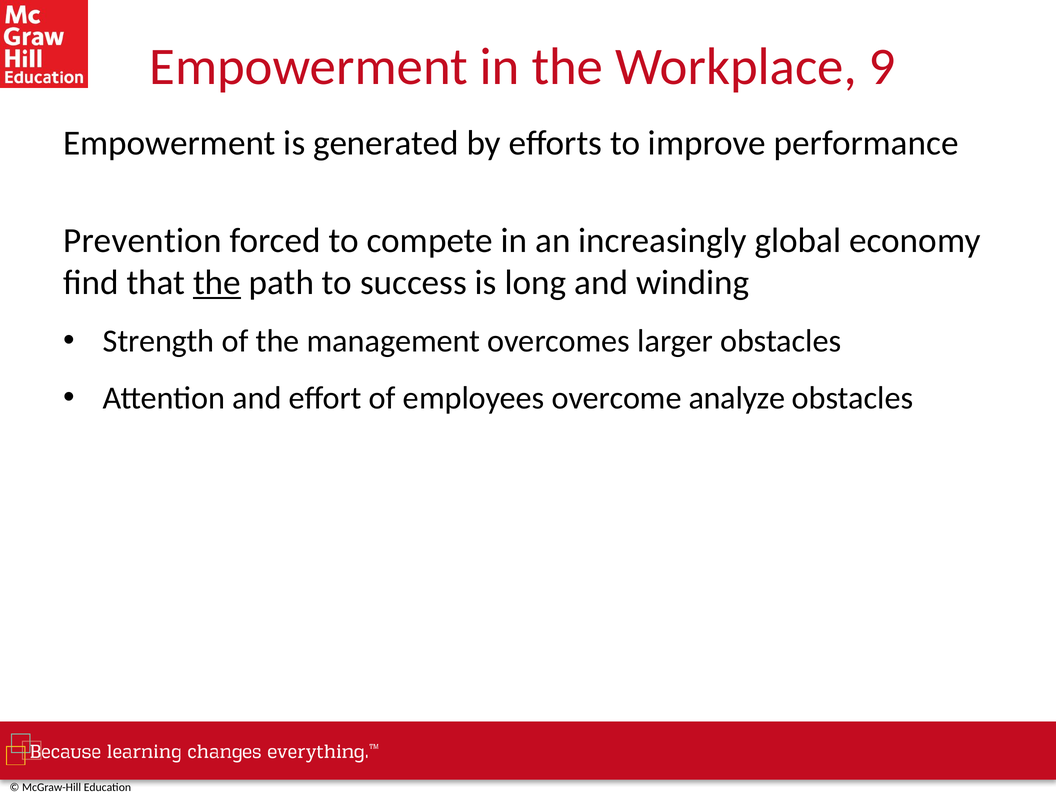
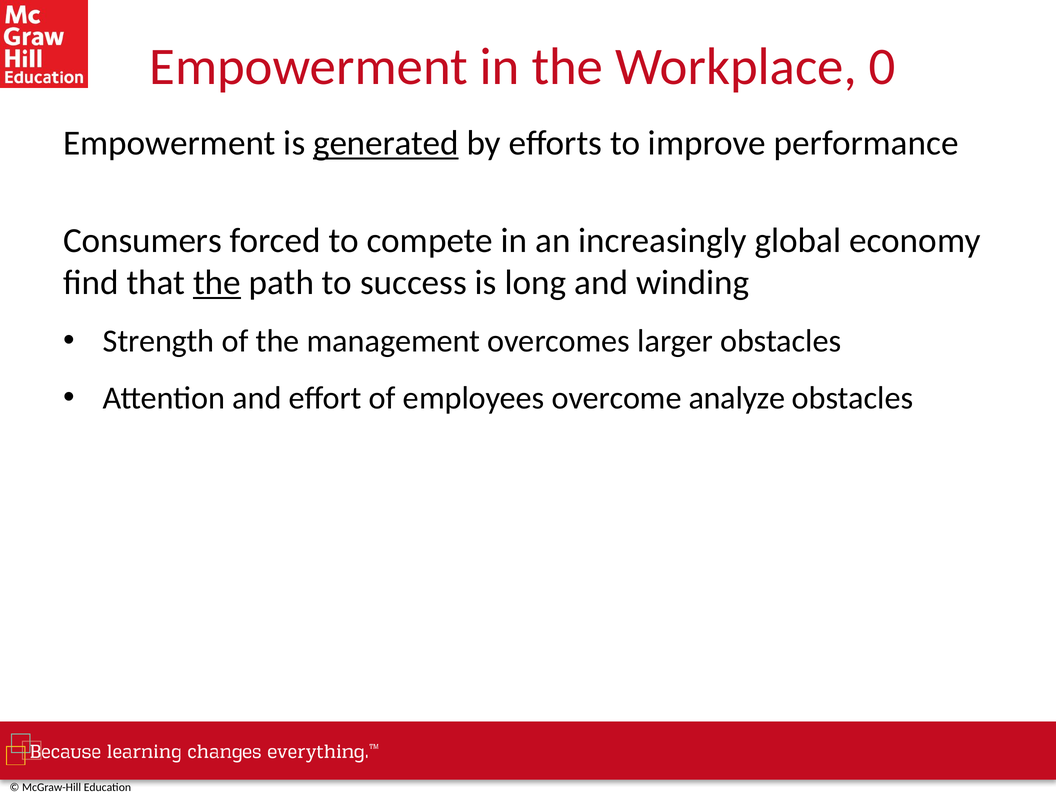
9: 9 -> 0 (882, 67)
generated underline: none -> present (386, 143)
Prevention: Prevention -> Consumers (143, 241)
